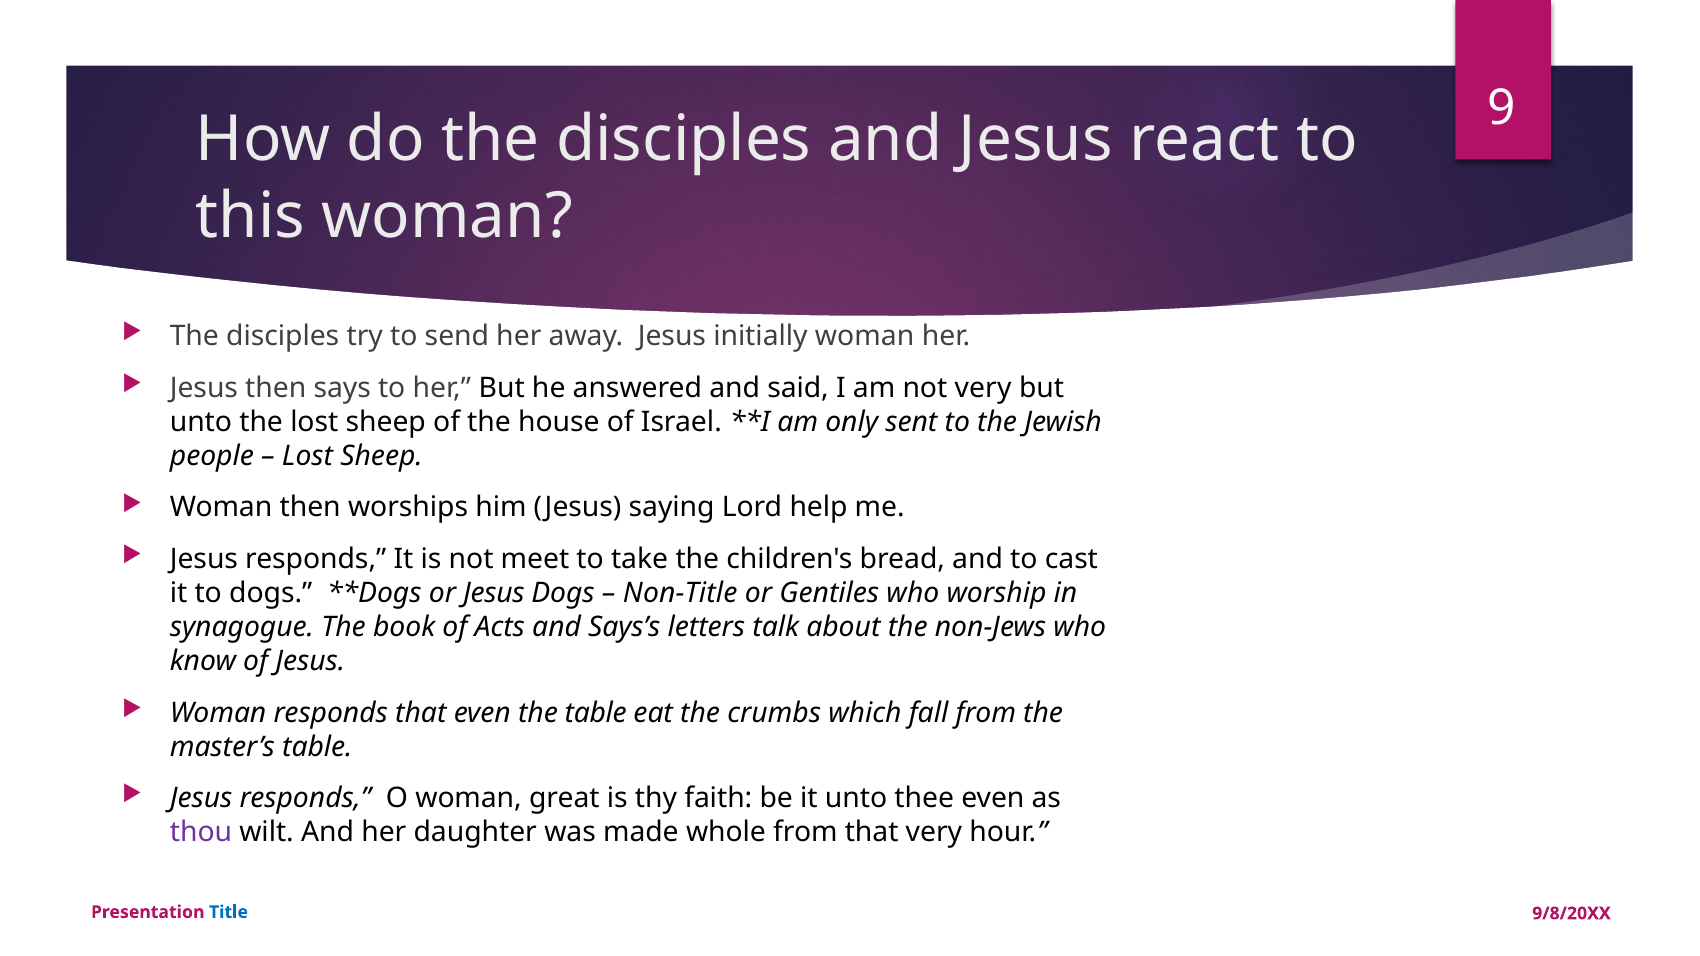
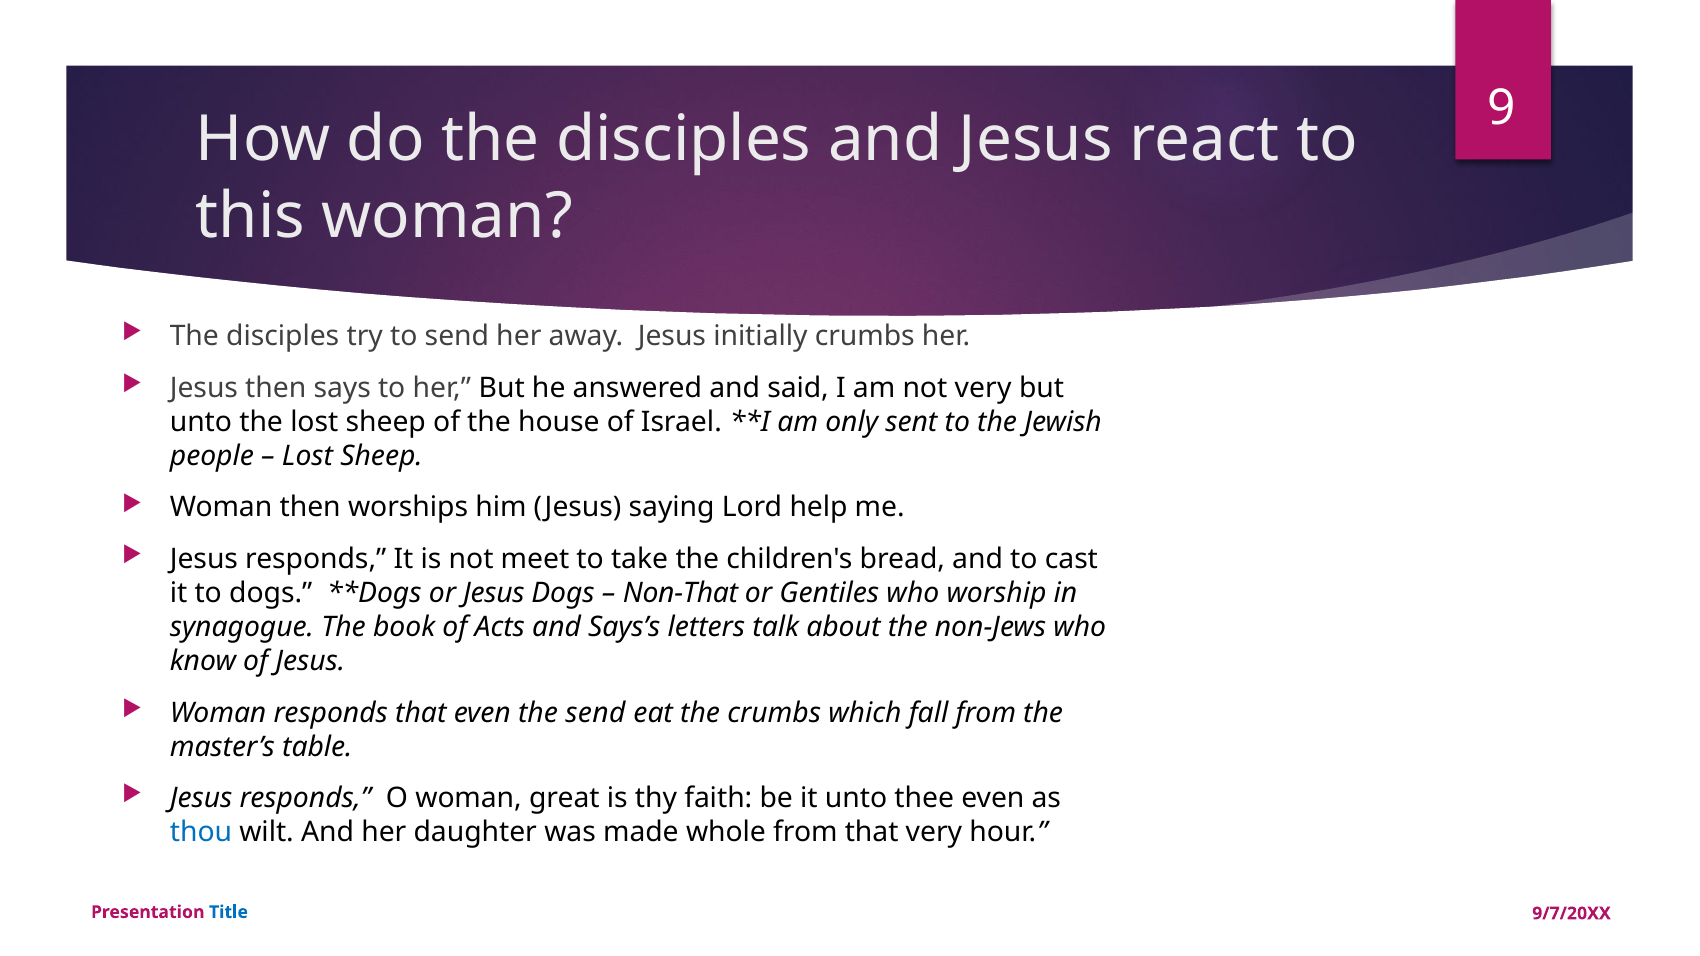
initially woman: woman -> crumbs (865, 336)
Non-Title: Non-Title -> Non-That (680, 593)
the table: table -> send (595, 713)
thou colour: purple -> blue (201, 833)
9/8/20XX: 9/8/20XX -> 9/7/20XX (1571, 914)
